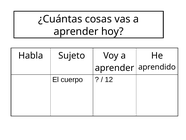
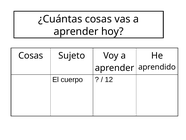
Habla: Habla -> Cosas (31, 55)
